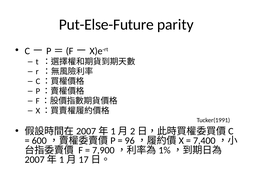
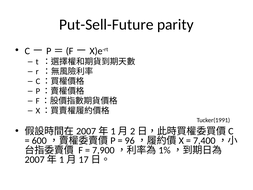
Put-Else-Future: Put-Else-Future -> Put-Sell-Future (106, 24)
